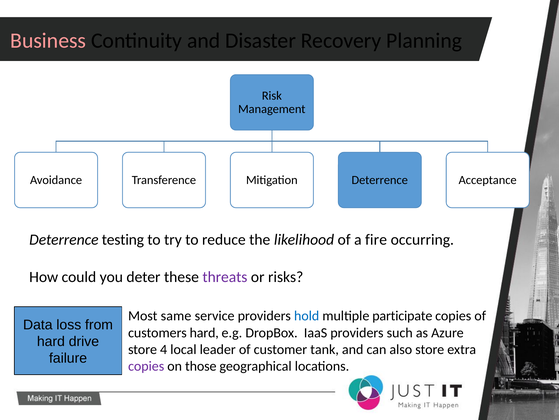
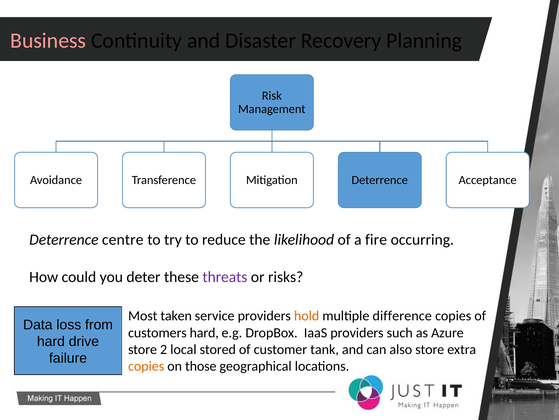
testing: testing -> centre (123, 239)
same: same -> taken (176, 315)
hold colour: blue -> orange (307, 315)
participate: participate -> difference (402, 315)
4: 4 -> 2 (164, 349)
leader: leader -> stored (218, 349)
copies colour: purple -> orange (146, 366)
